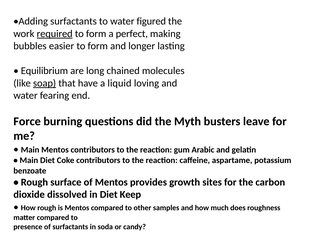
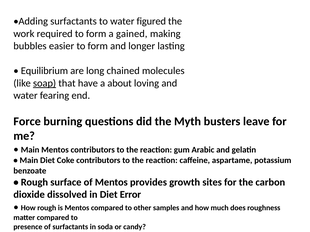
required underline: present -> none (55, 34)
perfect: perfect -> gained (132, 34)
liquid: liquid -> about (120, 83)
Keep: Keep -> Error (130, 195)
